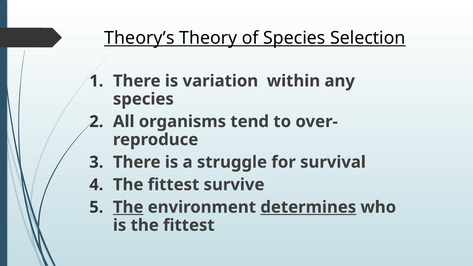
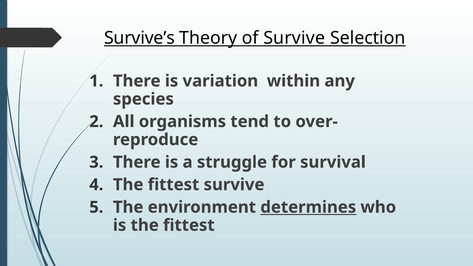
Theory’s: Theory’s -> Survive’s (140, 38)
of Species: Species -> Survive (294, 38)
The underline: present -> none (128, 207)
